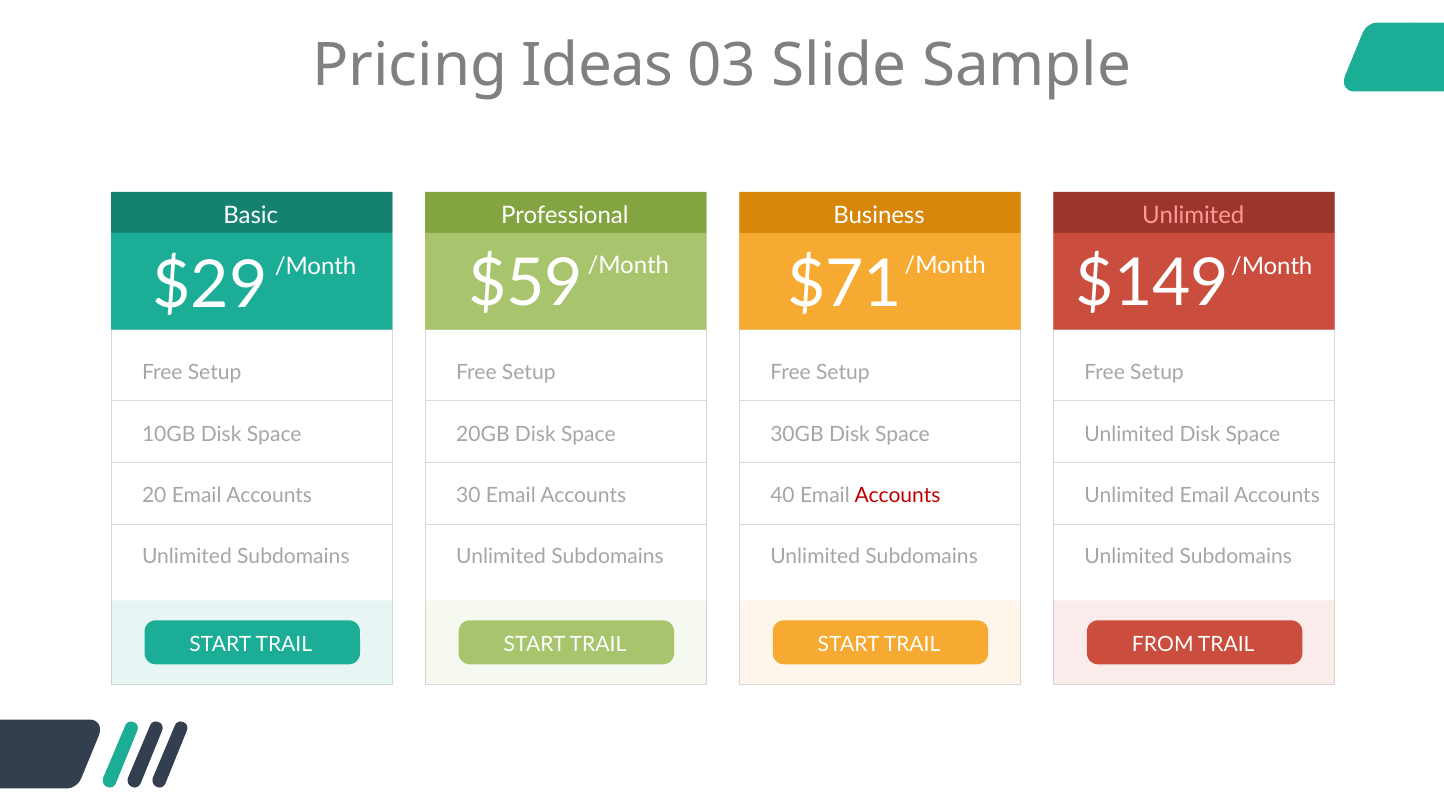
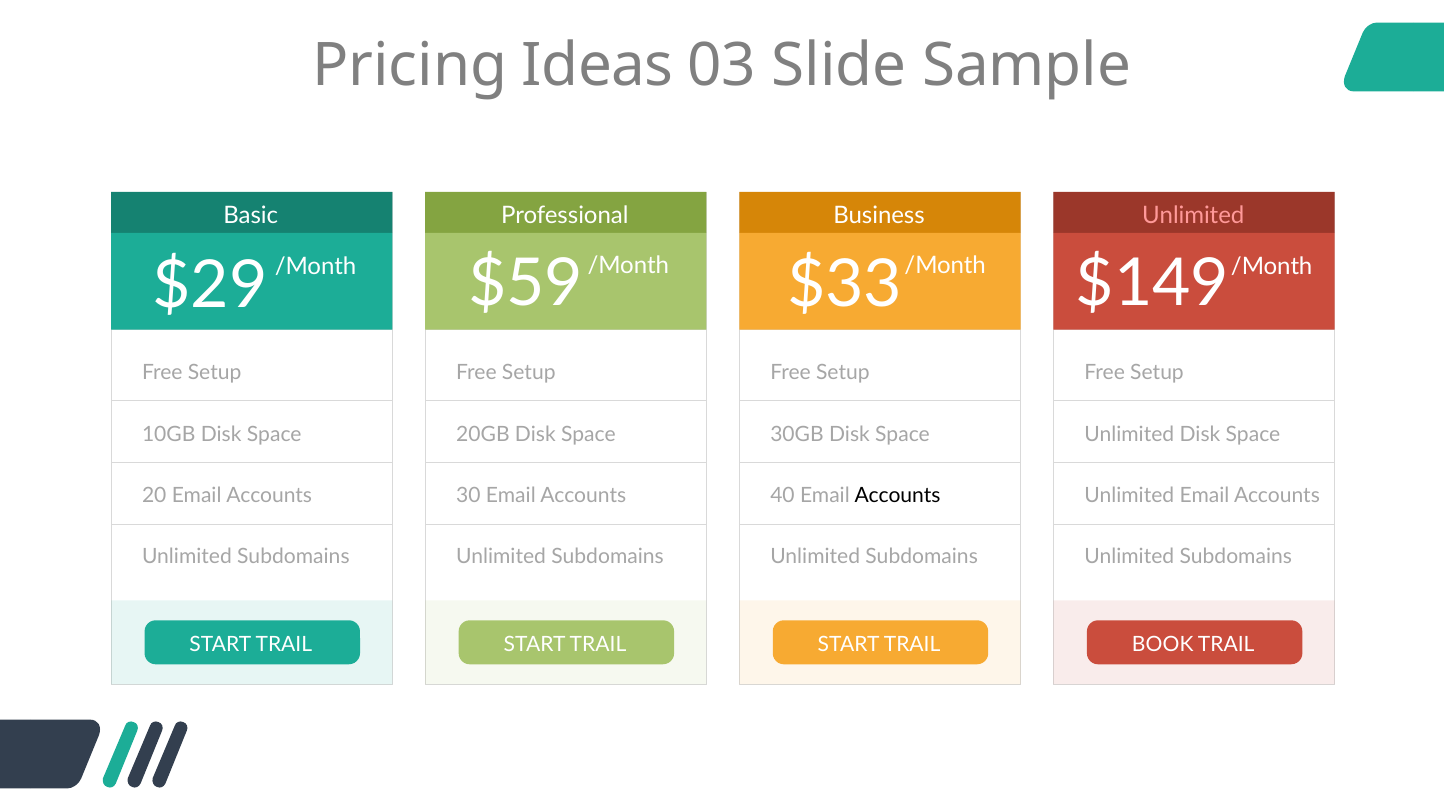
$71: $71 -> $33 (845, 284)
Accounts colour: red -> black (897, 496)
FROM: FROM -> BOOK (1163, 645)
